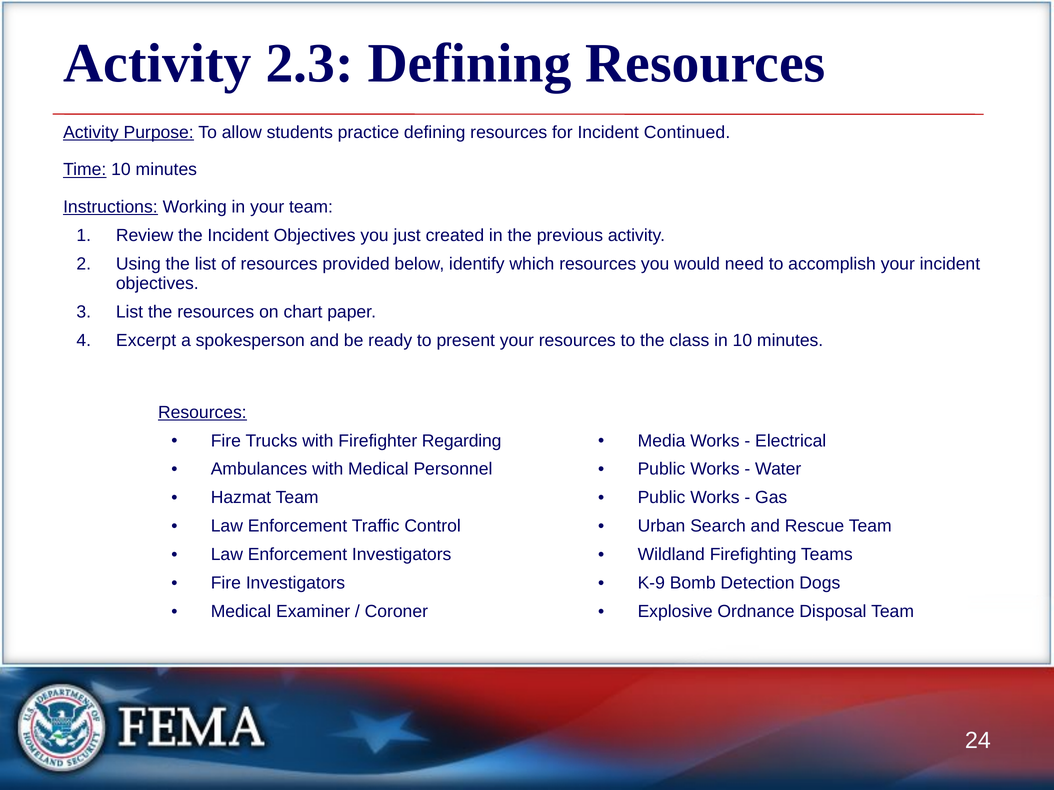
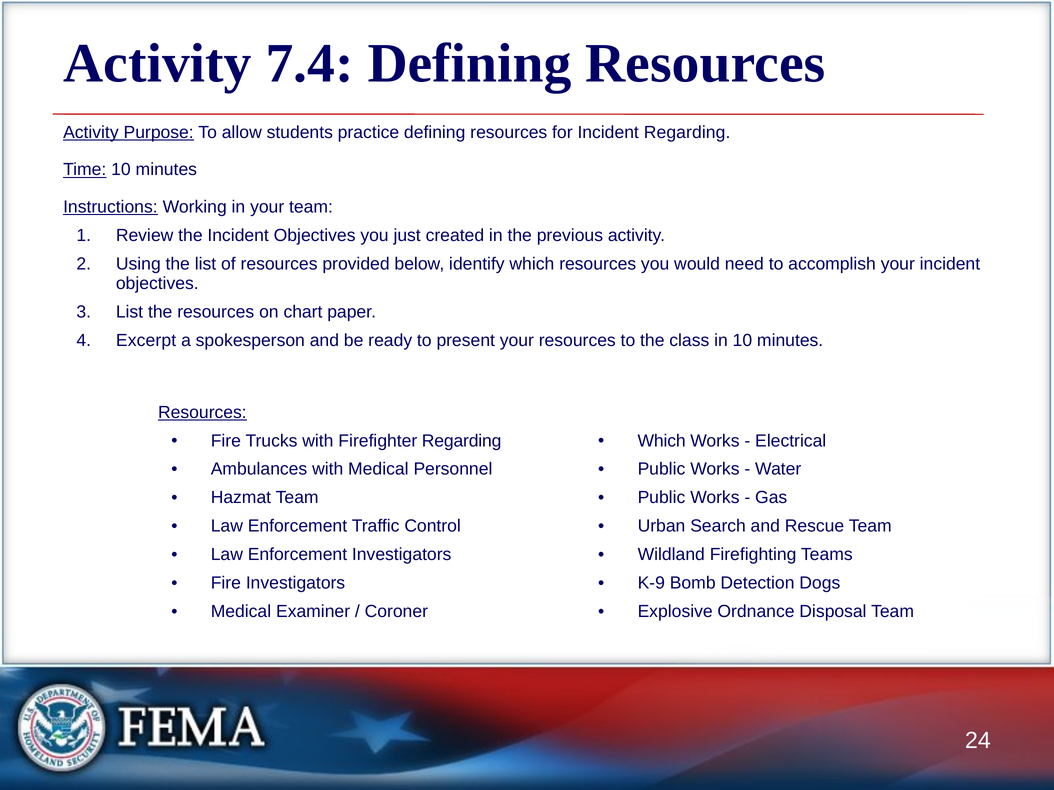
2.3: 2.3 -> 7.4 (310, 64)
Incident Continued: Continued -> Regarding (687, 133)
Media: Media -> Which (662, 441)
